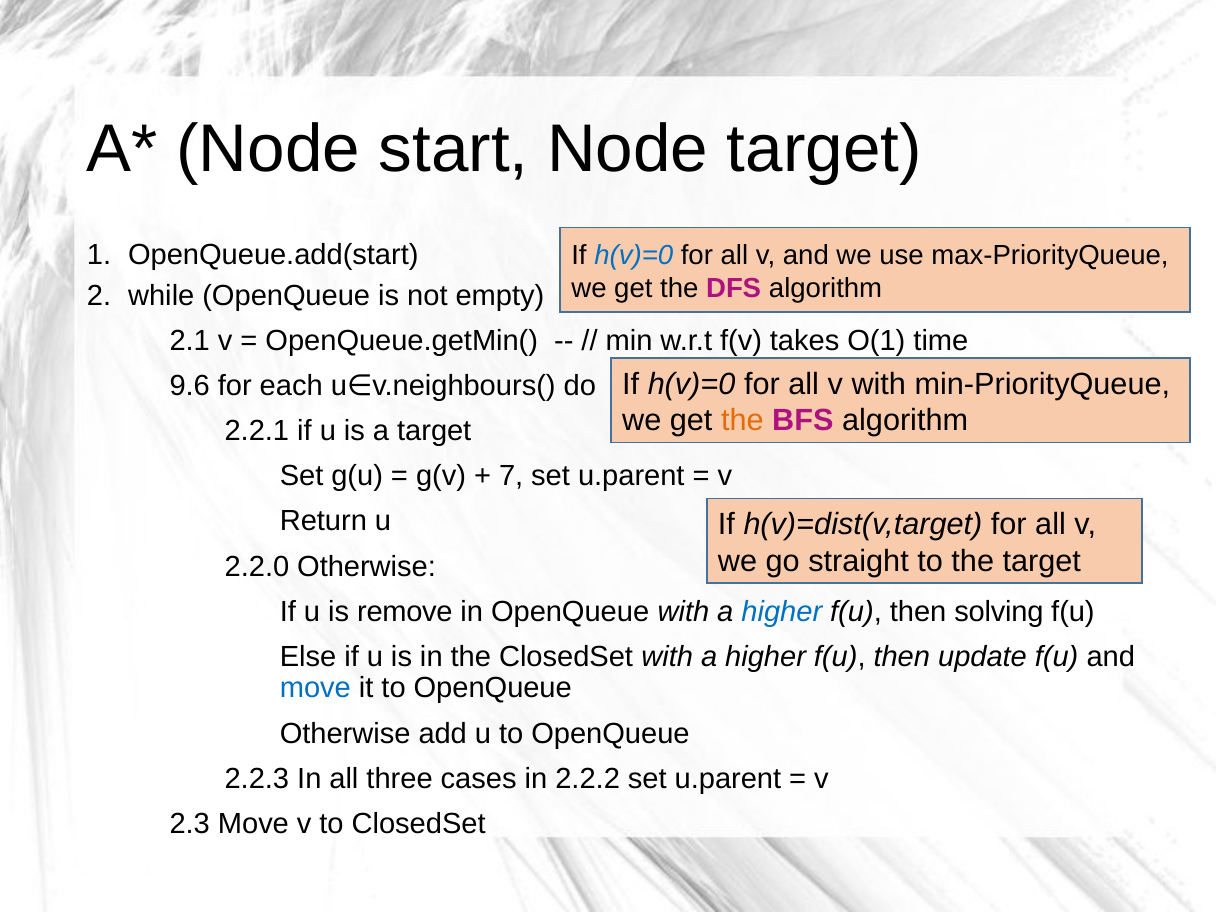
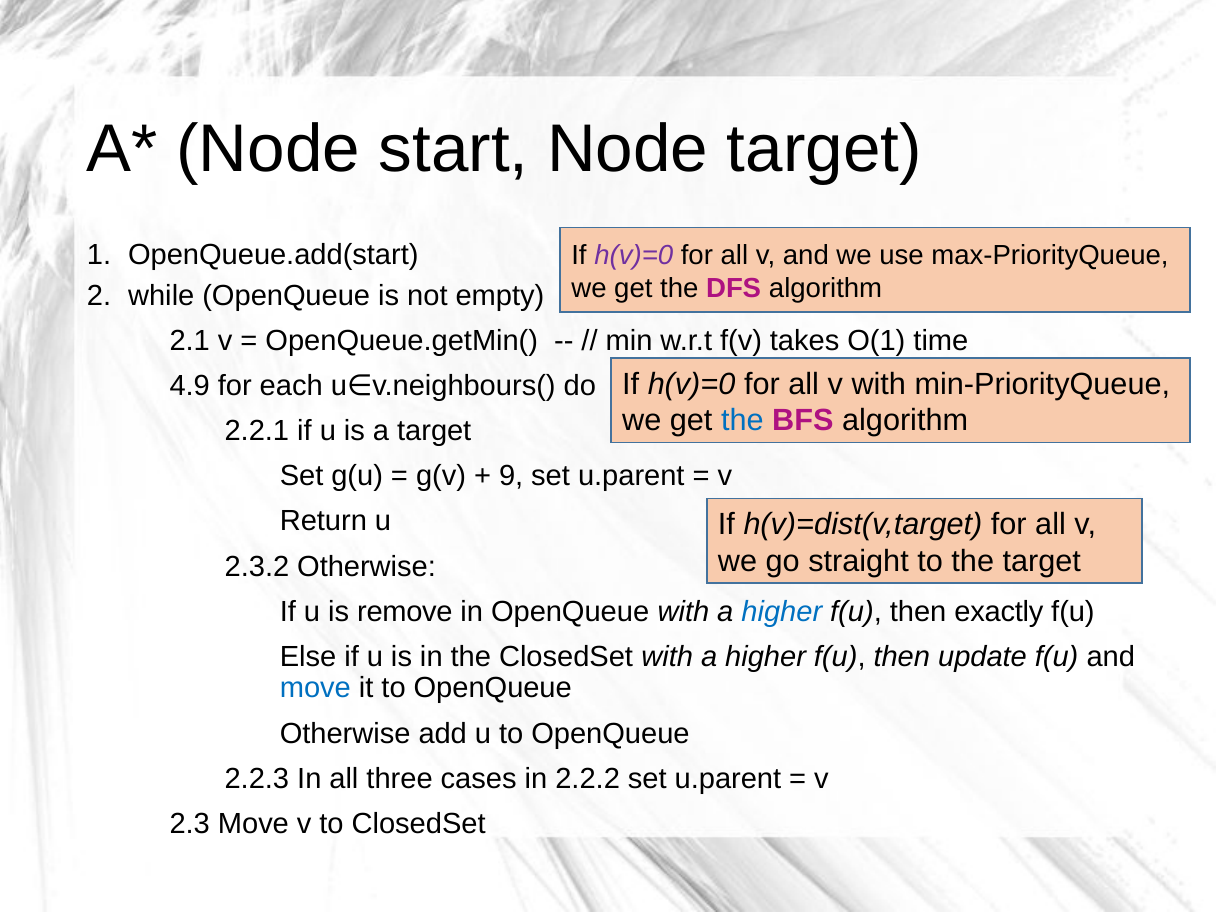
h(v)=0 colour: blue -> purple (634, 255)
9.6: 9.6 -> 4.9 (190, 386)
the colour: orange -> blue (742, 421)
7: 7 -> 9 (511, 476)
2.2.0: 2.2.0 -> 2.3.2 (257, 566)
solving: solving -> exactly (999, 612)
